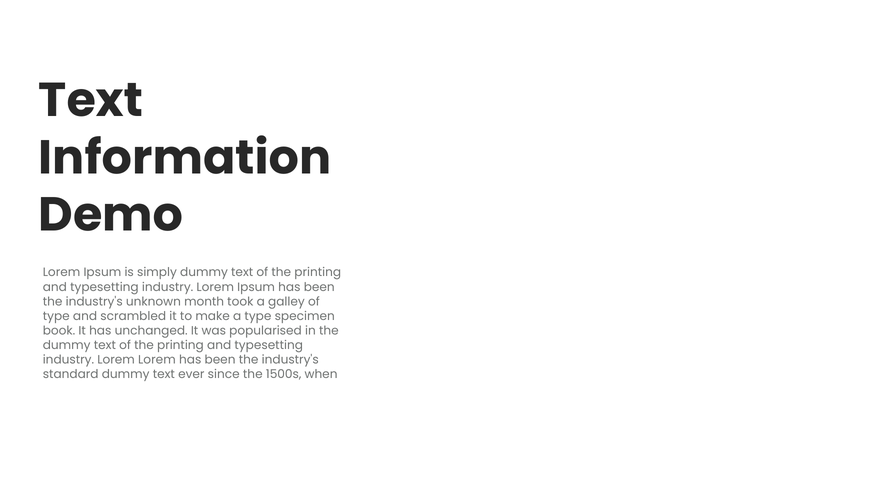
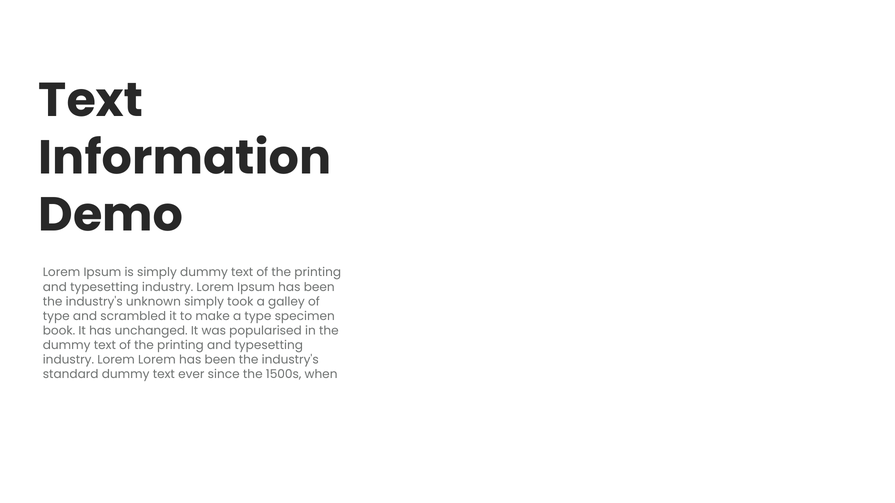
unknown month: month -> simply (204, 302)
